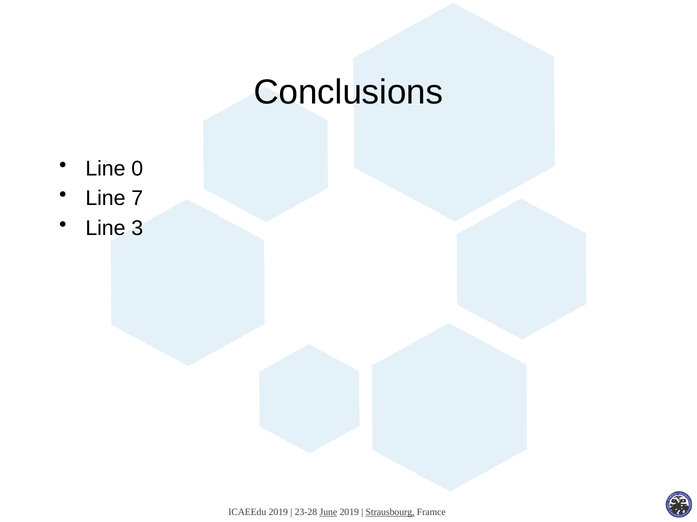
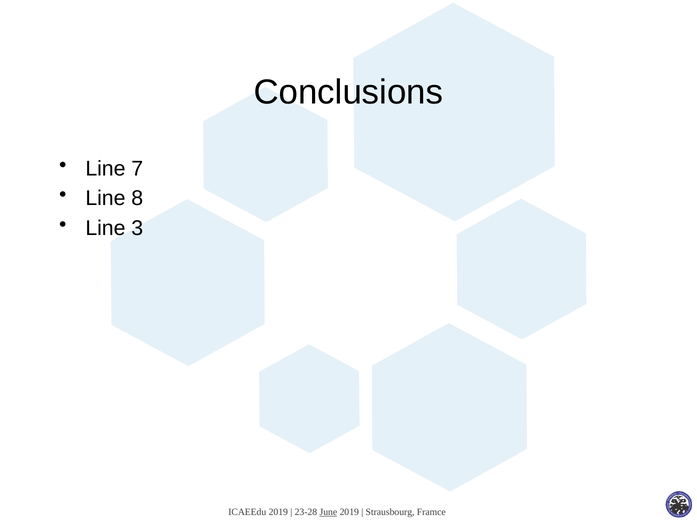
0: 0 -> 7 (137, 169)
7: 7 -> 8 (137, 199)
Strausbourg underline: present -> none (390, 513)
